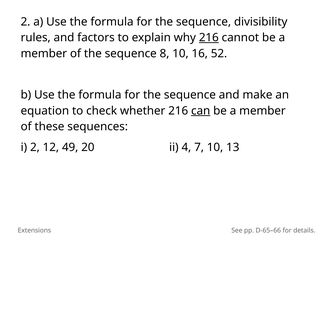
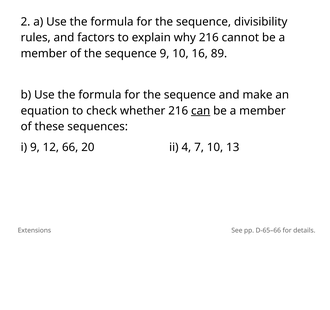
216 underline: present -> none (209, 38)
sequence 8: 8 -> 9 (164, 53)
52: 52 -> 89 (219, 53)
i 2: 2 -> 9 (35, 147)
49: 49 -> 66 (70, 147)
